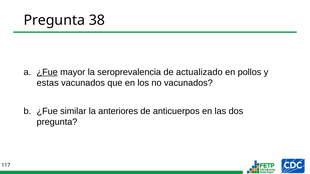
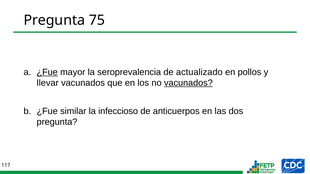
38: 38 -> 75 (97, 20)
estas: estas -> llevar (48, 83)
vacunados underline: none -> present (188, 83)
anteriores: anteriores -> infeccioso (118, 111)
